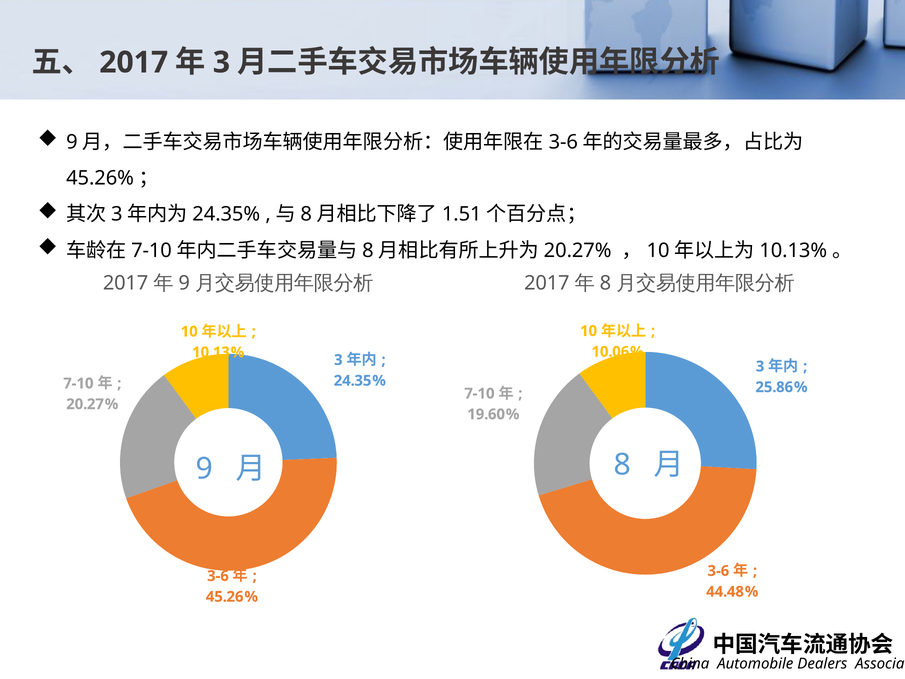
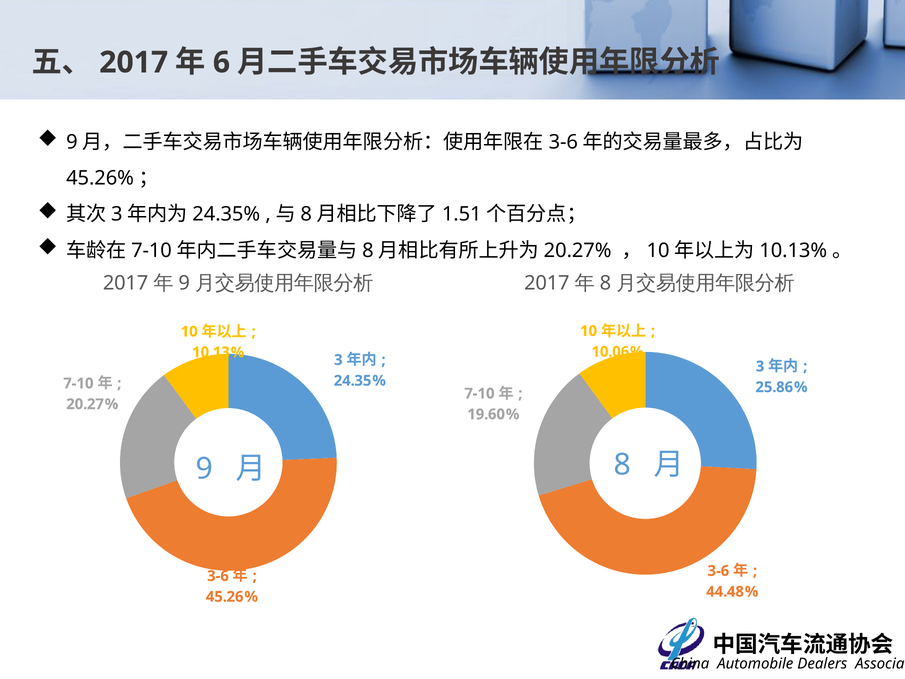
3: 3 -> 6 (221, 62)
